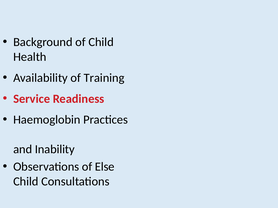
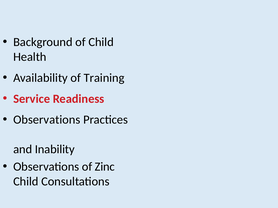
Haemoglobin: Haemoglobin -> Observations (47, 120)
Else: Else -> Zinc (105, 167)
